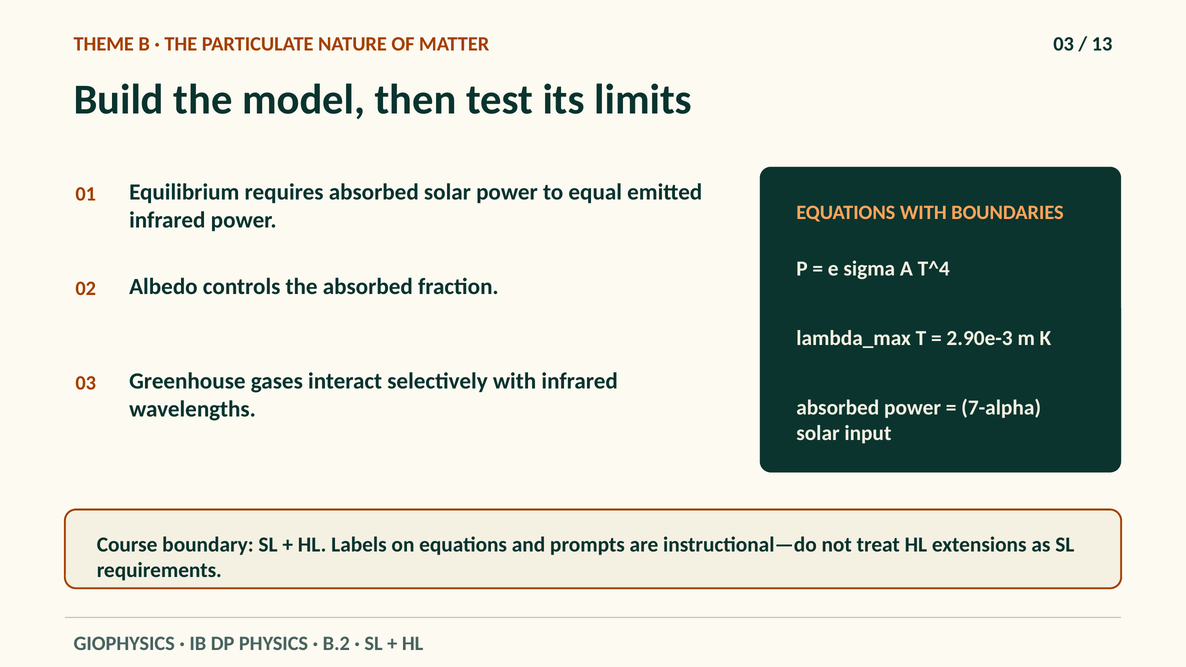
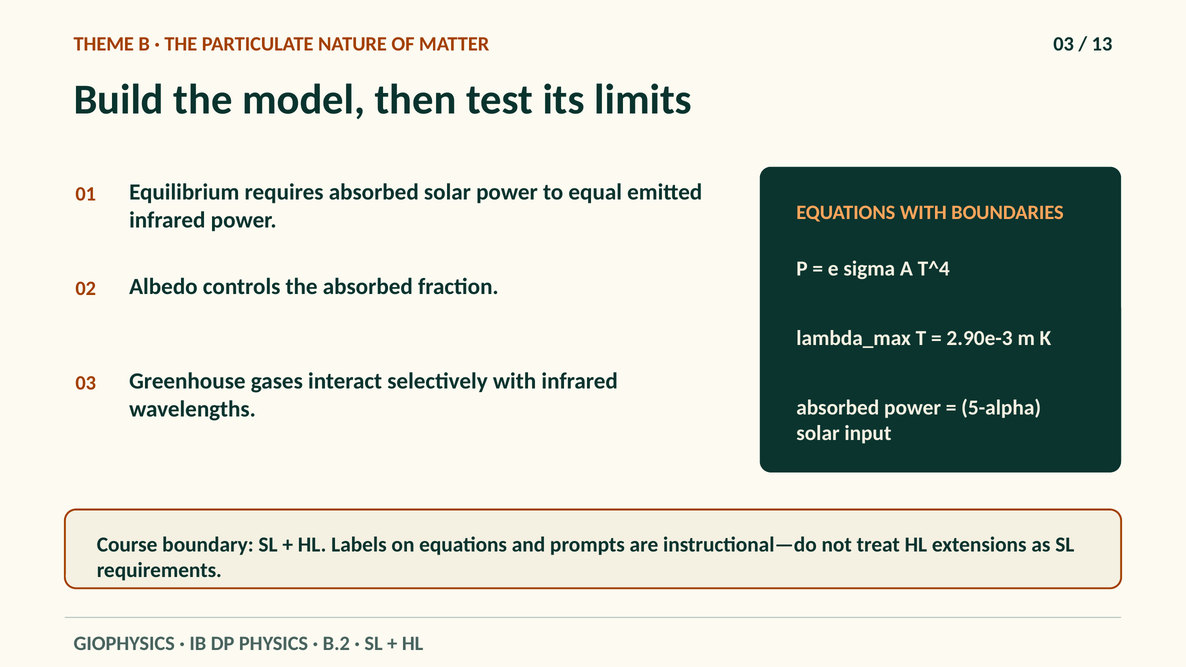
7-alpha: 7-alpha -> 5-alpha (1001, 408)
